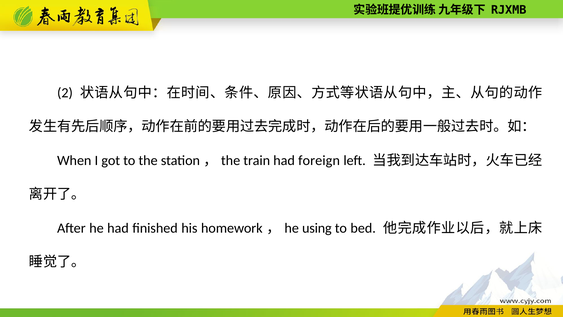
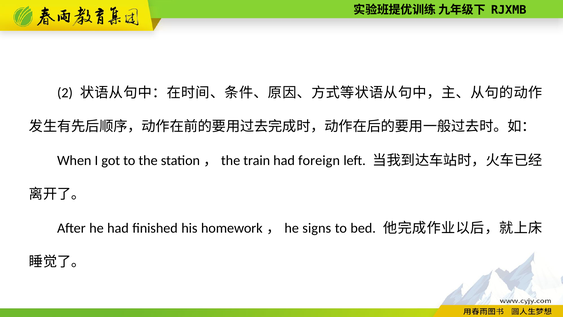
using: using -> signs (317, 228)
